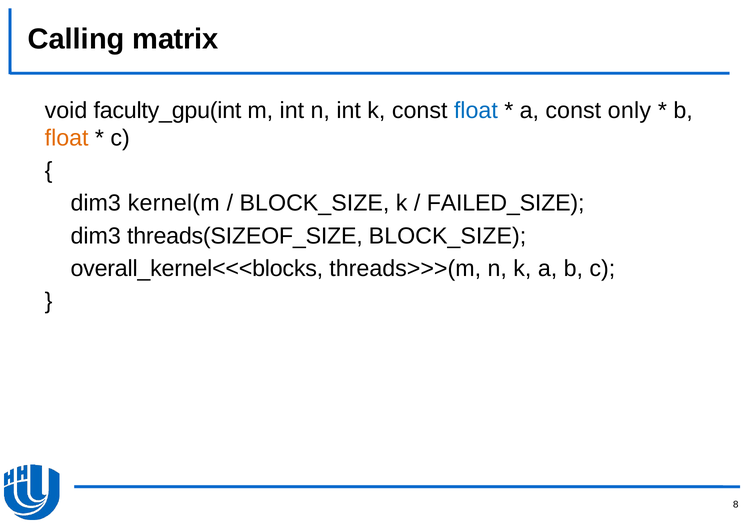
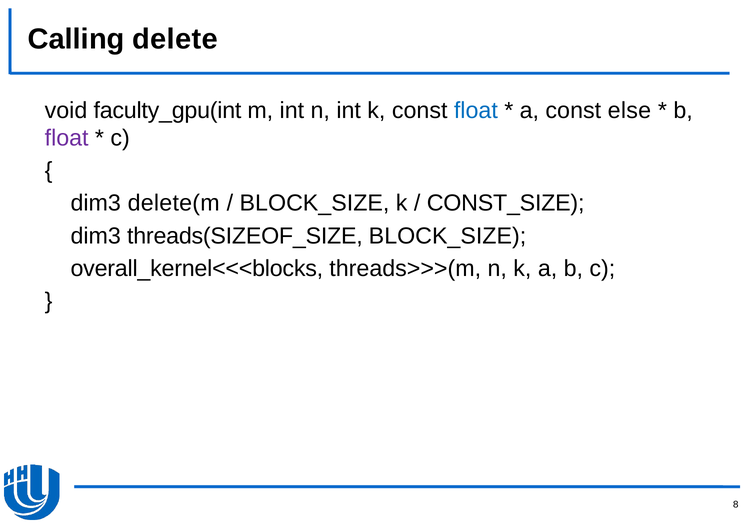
matrix: matrix -> delete (175, 39)
only: only -> else (629, 110)
float colour: orange -> purple (67, 138)
kernel(m: kernel(m -> delete(m (174, 203)
FAILED_SIZE: FAILED_SIZE -> CONST_SIZE (506, 203)
